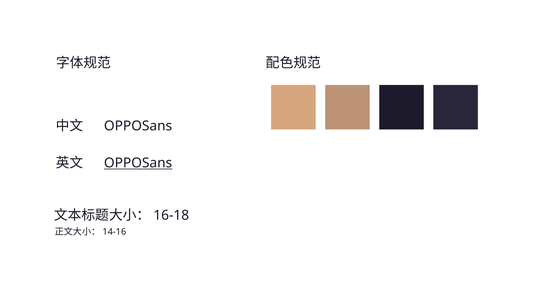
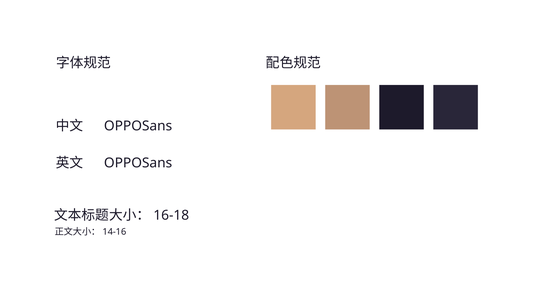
OPPOSans underline: present -> none (138, 163)
